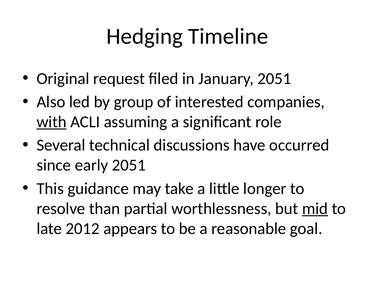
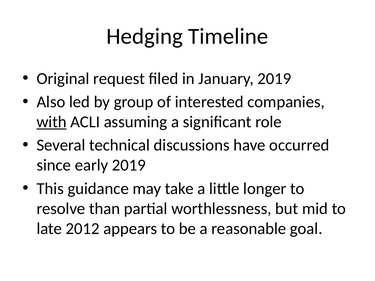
January 2051: 2051 -> 2019 (274, 79)
early 2051: 2051 -> 2019 (129, 165)
mid underline: present -> none (315, 209)
